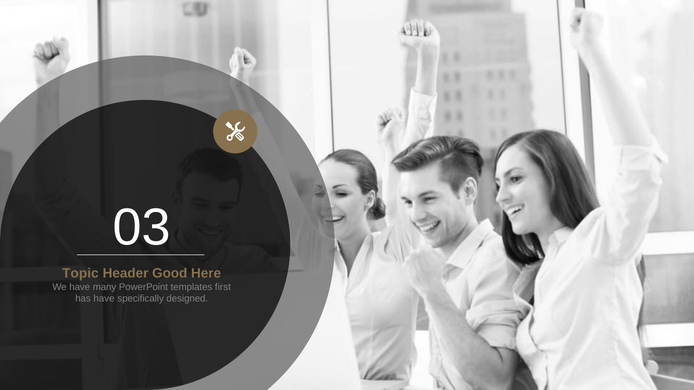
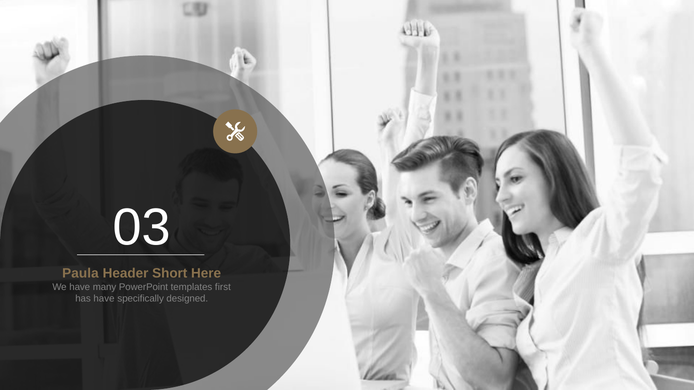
Topic: Topic -> Paula (80, 274)
Good: Good -> Short (170, 274)
